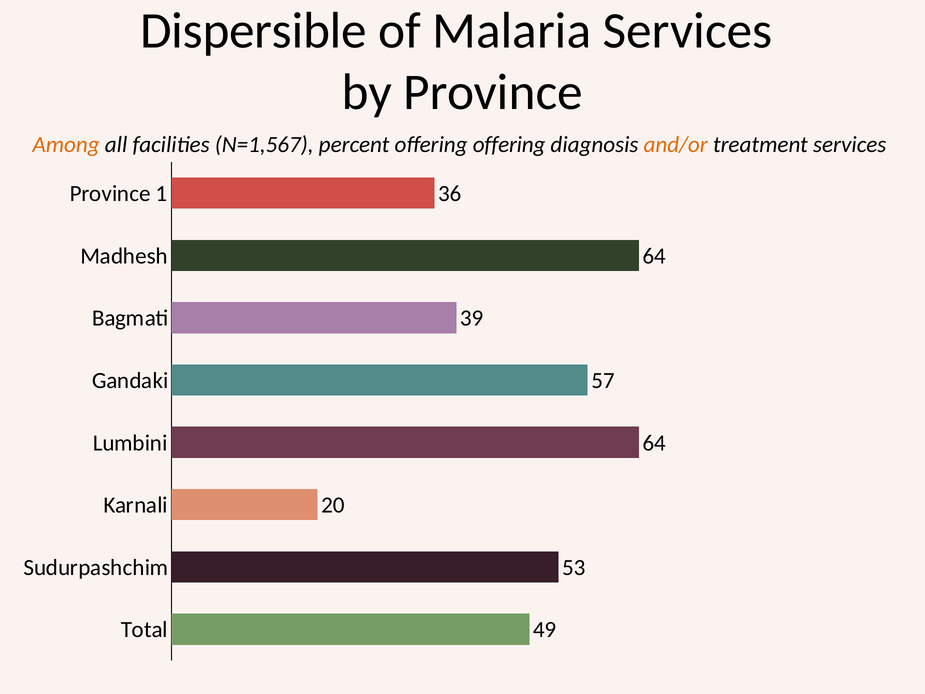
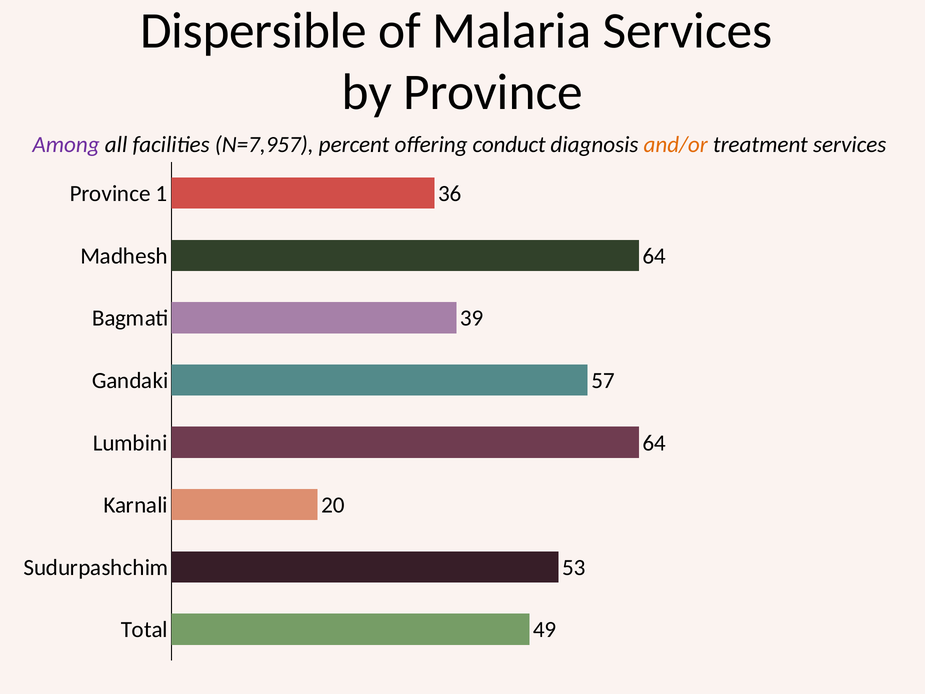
Among colour: orange -> purple (66, 145)
N=1,567: N=1,567 -> N=7,957 (264, 145)
offering offering: offering -> conduct (509, 145)
